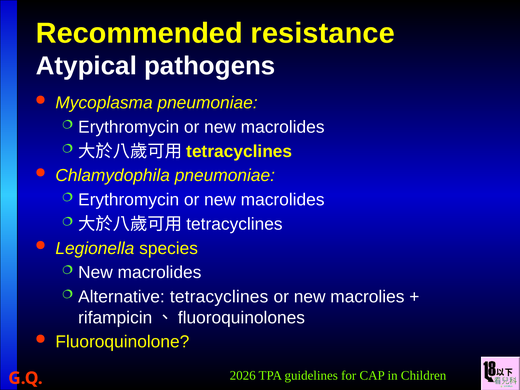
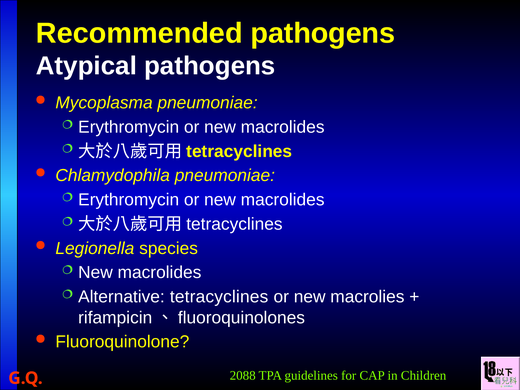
Recommended resistance: resistance -> pathogens (323, 33)
2026: 2026 -> 2088 (243, 375)
